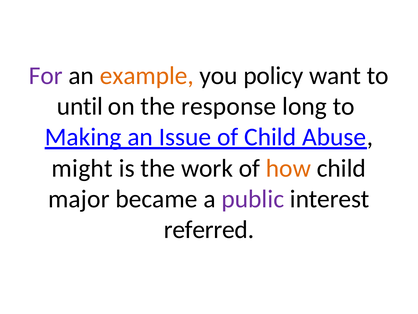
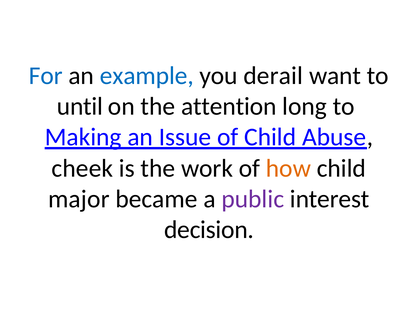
For colour: purple -> blue (46, 76)
example colour: orange -> blue (147, 76)
policy: policy -> derail (273, 76)
response: response -> attention (229, 106)
might: might -> cheek (82, 168)
referred: referred -> decision (209, 230)
